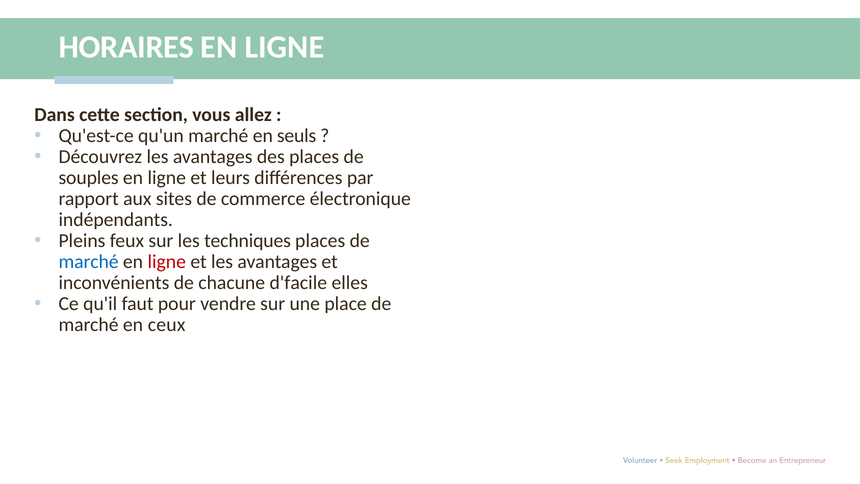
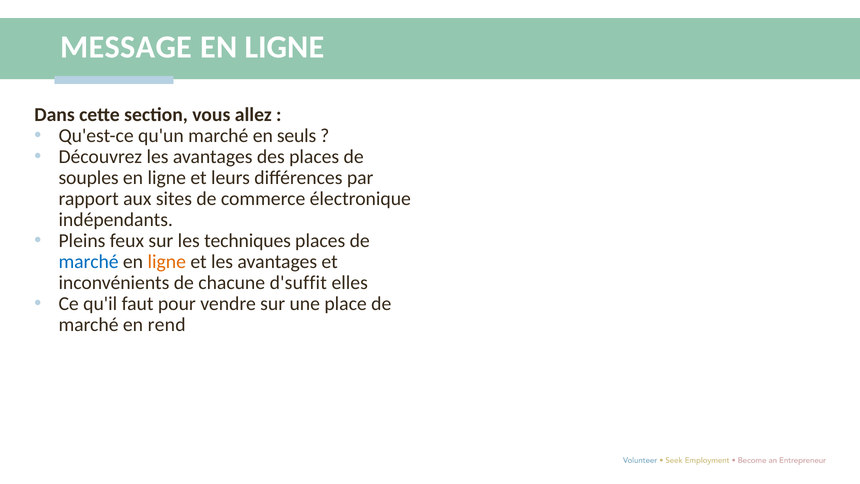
HORAIRES: HORAIRES -> MESSAGE (126, 47)
ligne colour: red -> orange (167, 262)
d'facile: d'facile -> d'suffit (298, 283)
ceux: ceux -> rend (167, 325)
